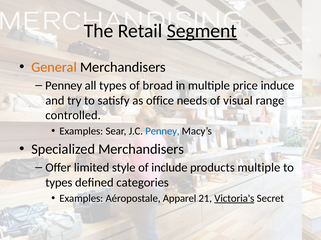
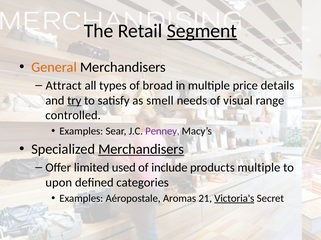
Penney: Penney -> Attract (64, 86)
induce: induce -> details (277, 86)
try underline: none -> present (74, 101)
office: office -> smell (160, 101)
Penney colour: blue -> purple (162, 132)
Merchandisers underline: none -> present (141, 150)
style: style -> used (124, 168)
types: types -> upon (59, 183)
Apparel: Apparel -> Aromas (180, 199)
